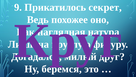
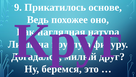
секрет: секрет -> основе (105, 7)
